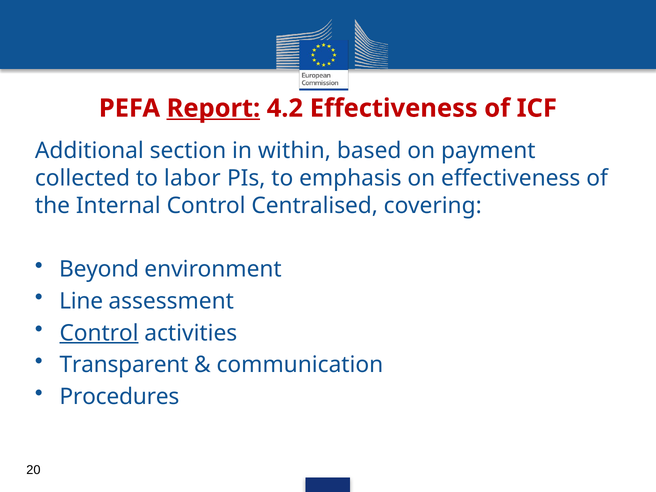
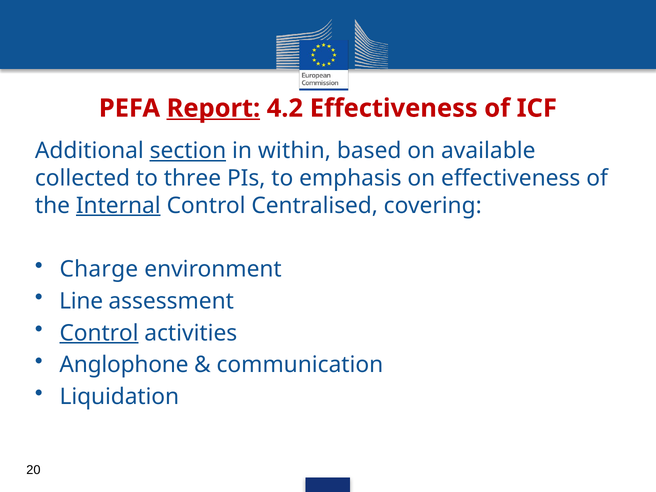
section underline: none -> present (188, 151)
payment: payment -> available (488, 151)
labor: labor -> three (192, 178)
Internal underline: none -> present (118, 206)
Beyond: Beyond -> Charge (99, 269)
Transparent: Transparent -> Anglophone (124, 365)
Procedures: Procedures -> Liquidation (119, 397)
